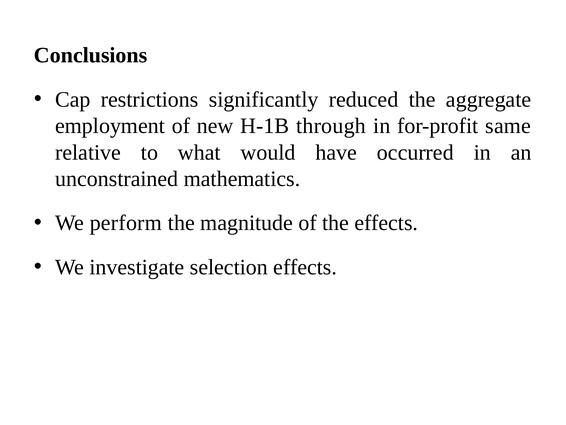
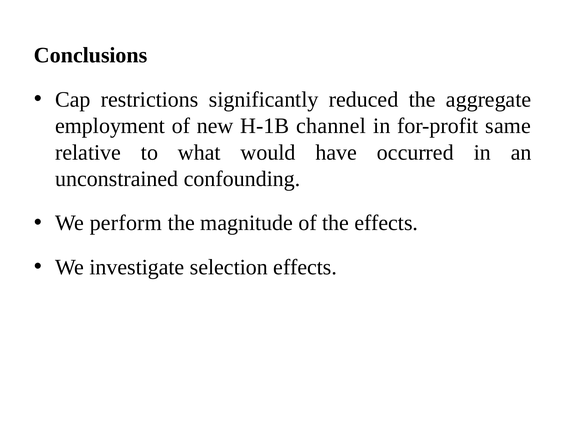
through: through -> channel (331, 126)
mathematics: mathematics -> confounding (242, 179)
